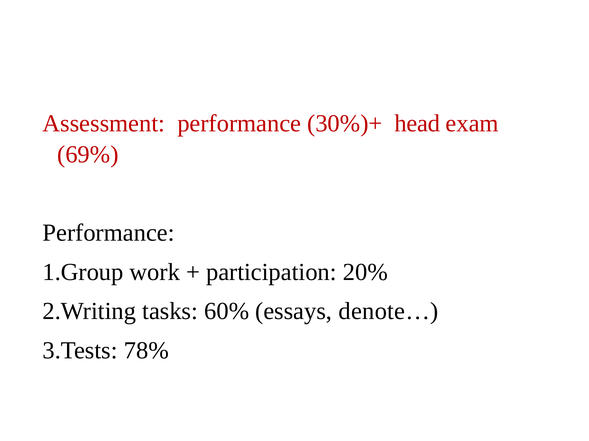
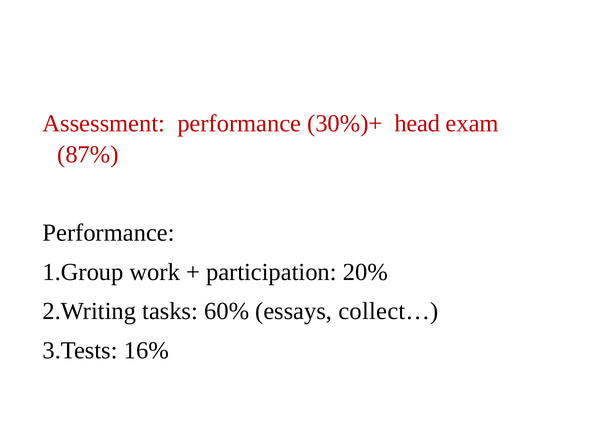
69%: 69% -> 87% (88, 155)
denote…: denote… -> collect… (389, 312)
78%: 78% -> 16% (146, 351)
